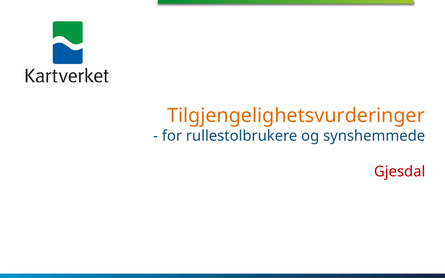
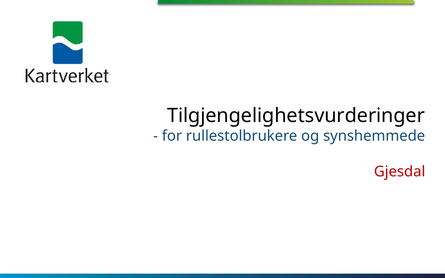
Tilgjengelighetsvurderinger colour: orange -> black (296, 116)
